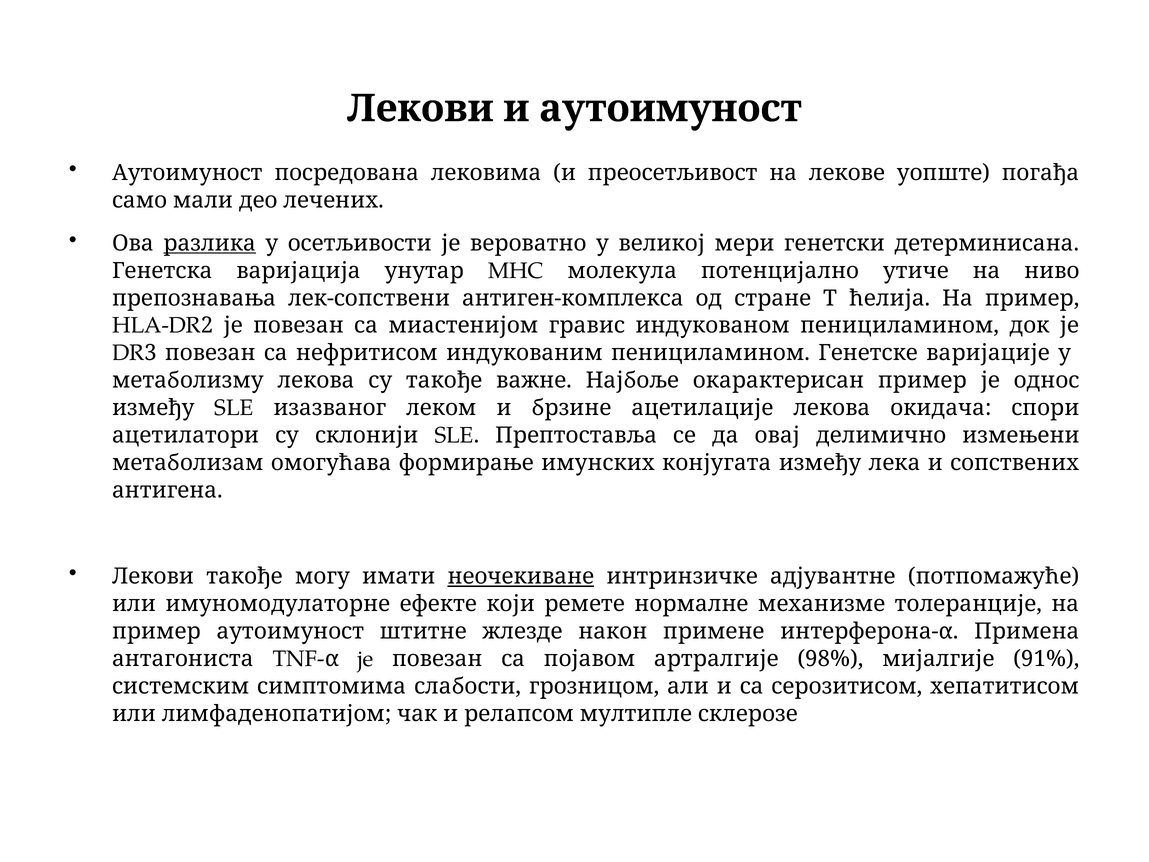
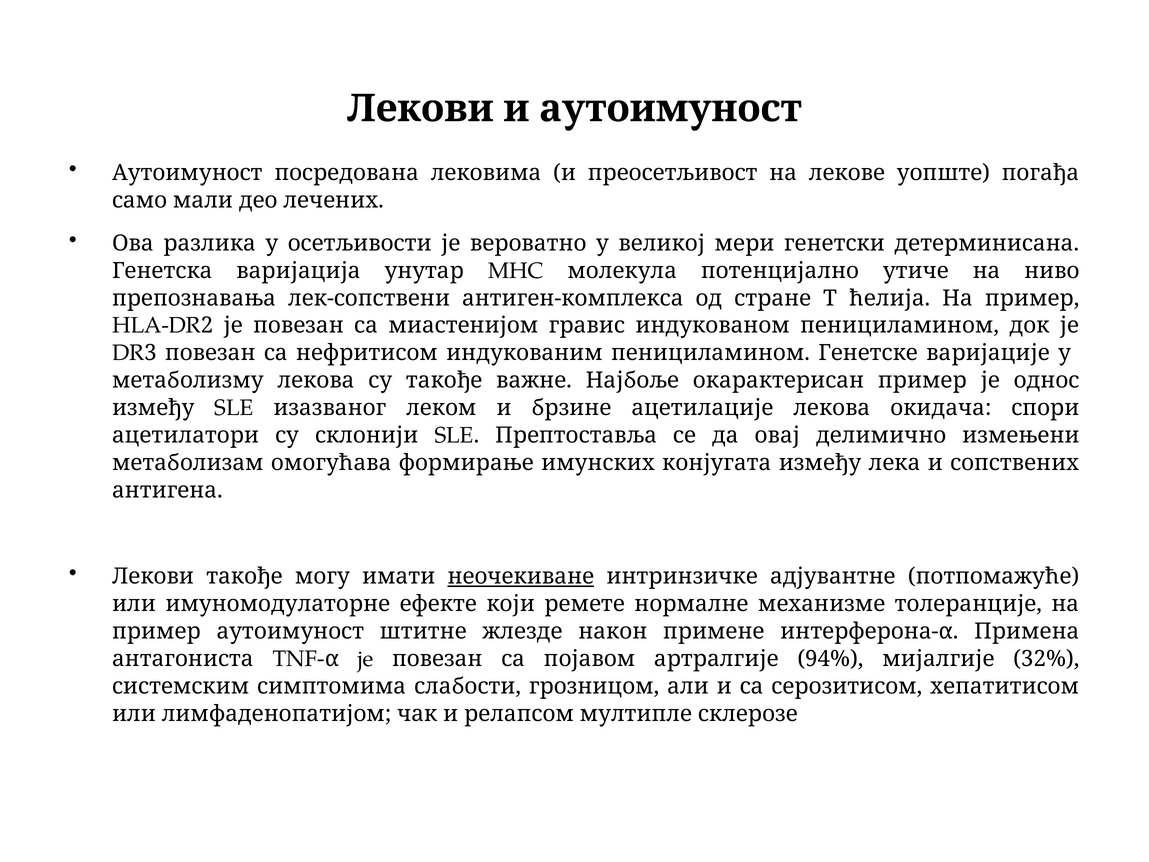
разлика underline: present -> none (210, 243)
98%: 98% -> 94% (830, 659)
91%: 91% -> 32% (1046, 659)
